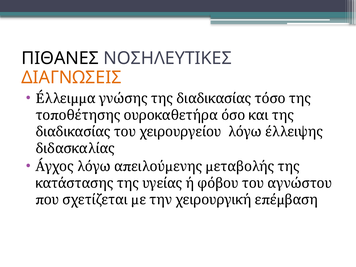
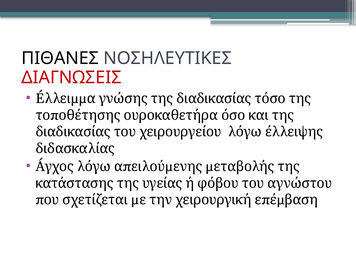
ΔΙΑΓΝΩΣΕΙΣ colour: orange -> red (71, 77)
